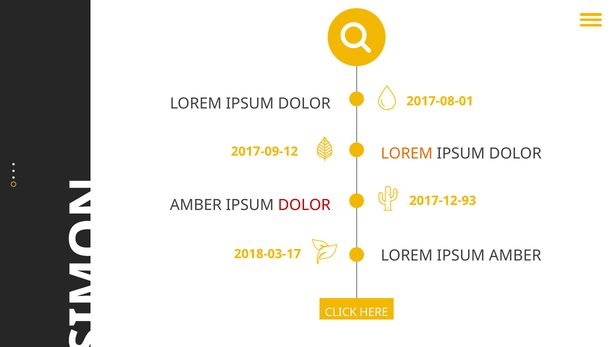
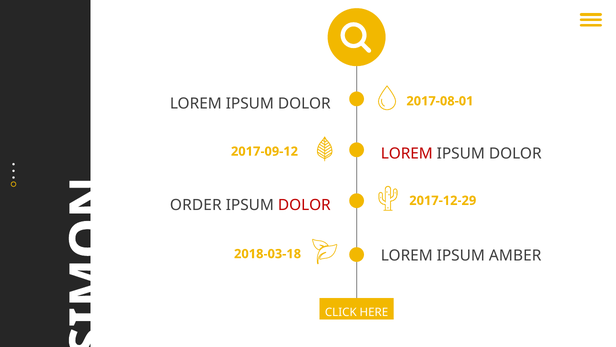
LOREM colour: orange -> red (407, 154)
2017-12-93: 2017-12-93 -> 2017-12-29 (443, 200)
AMBER: AMBER -> ORDER (196, 205)
2018-03-17: 2018-03-17 -> 2018-03-18 (268, 254)
